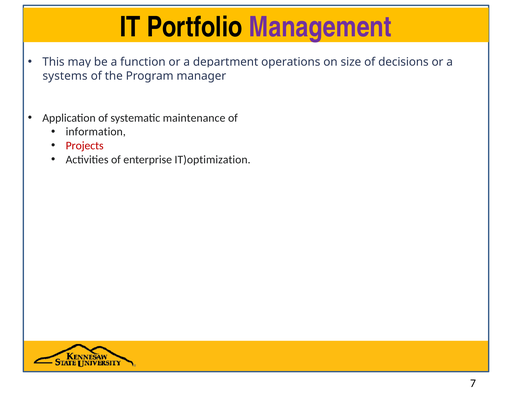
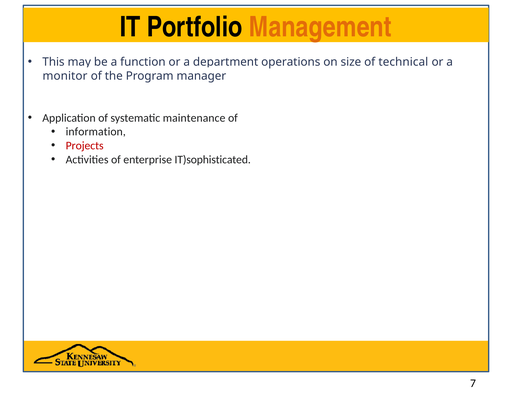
Management colour: purple -> orange (320, 27)
decisions: decisions -> technical (403, 62)
systems: systems -> monitor (65, 76)
IT)optimization: IT)optimization -> IT)sophisticated (213, 160)
